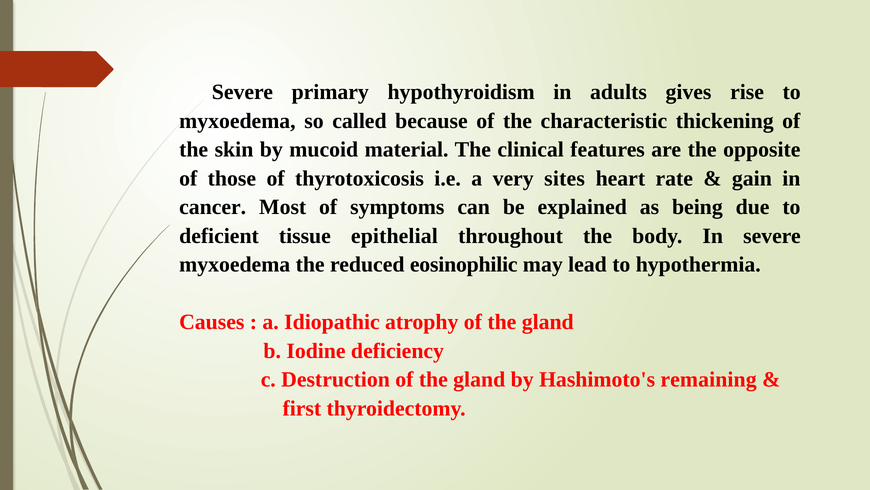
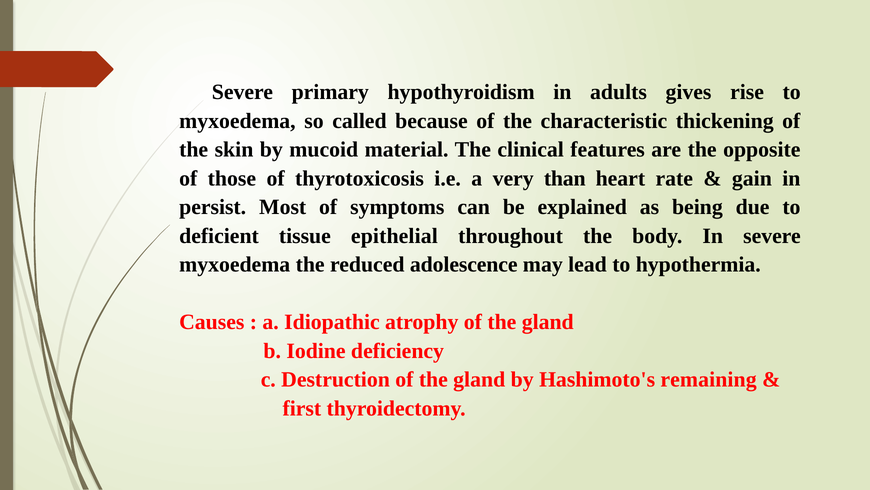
sites: sites -> than (565, 178)
cancer: cancer -> persist (213, 207)
eosinophilic: eosinophilic -> adolescence (464, 264)
